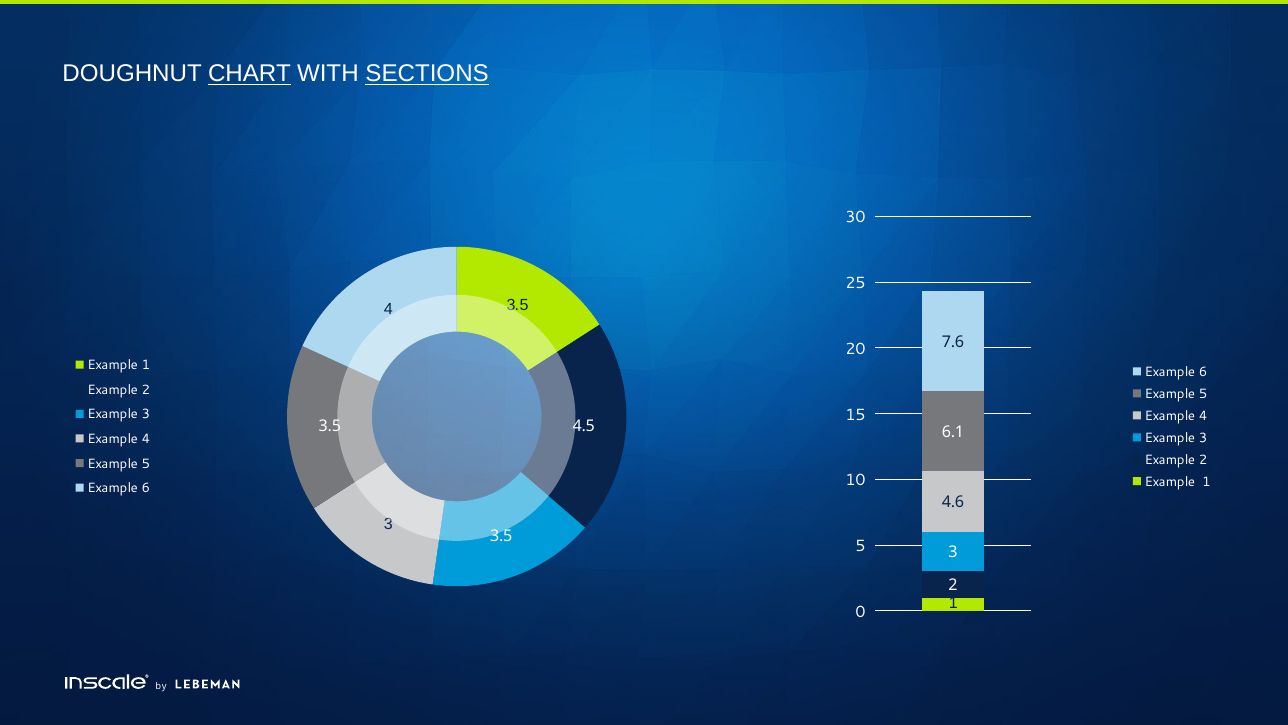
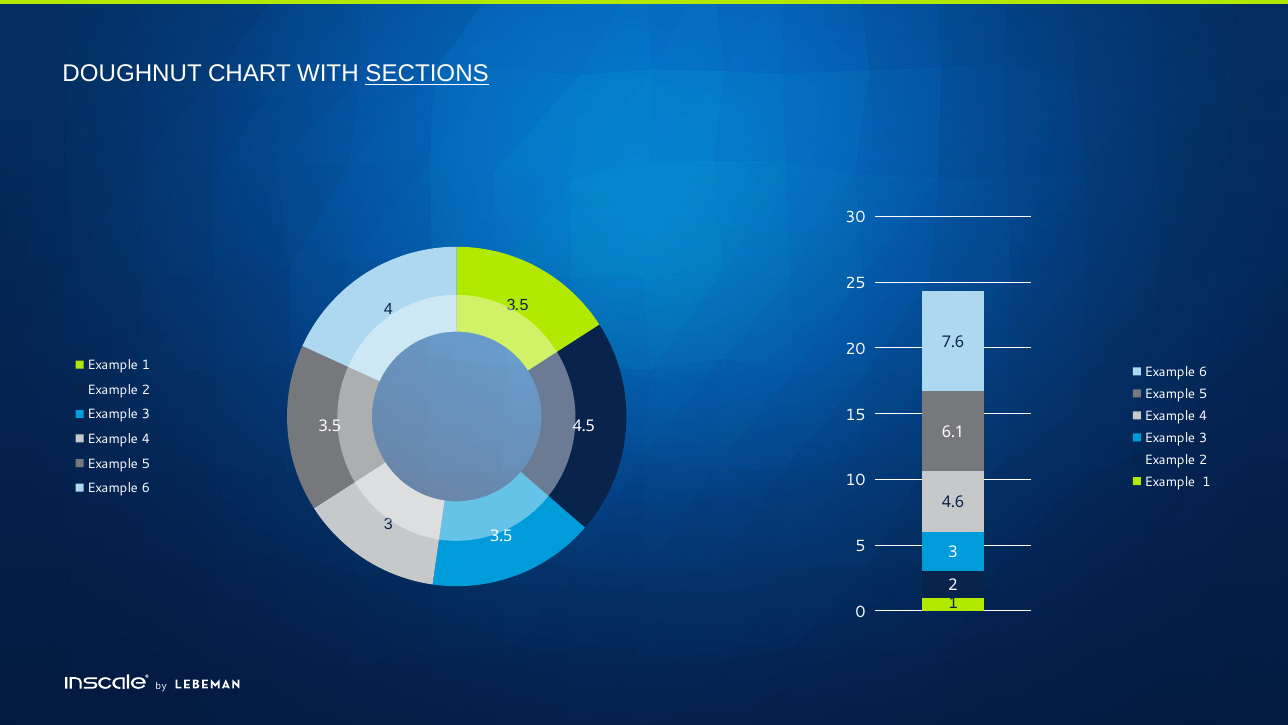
CHART underline: present -> none (249, 74)
